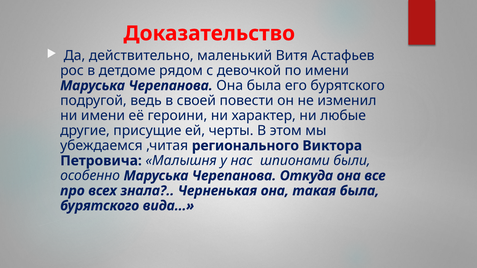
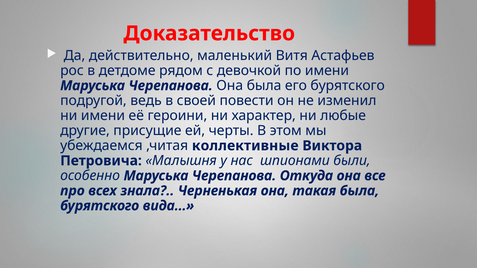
регионального: регионального -> коллективные (245, 146)
